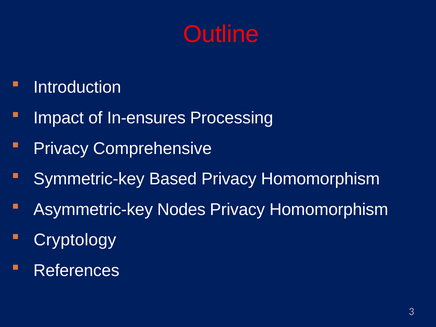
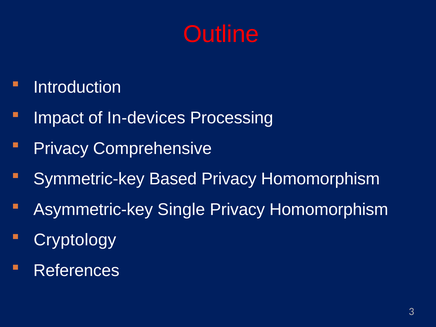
In-ensures: In-ensures -> In-devices (146, 118)
Nodes: Nodes -> Single (181, 209)
